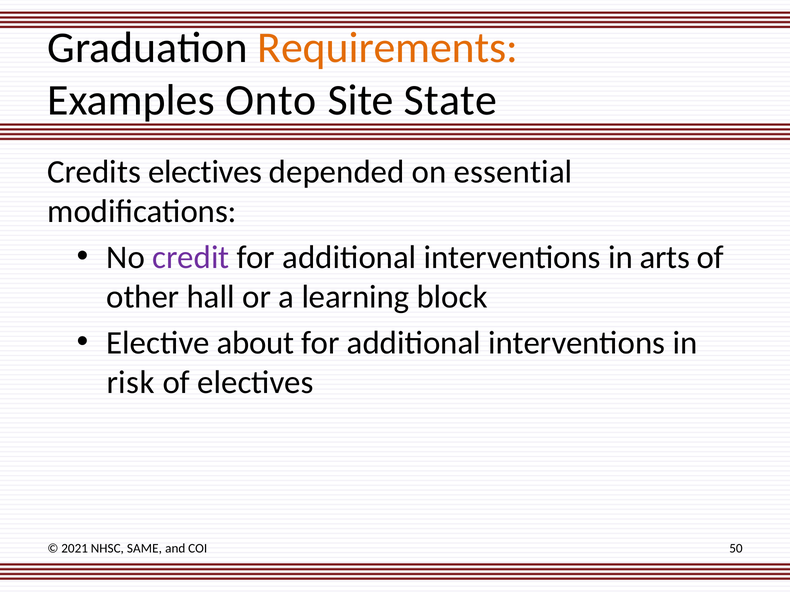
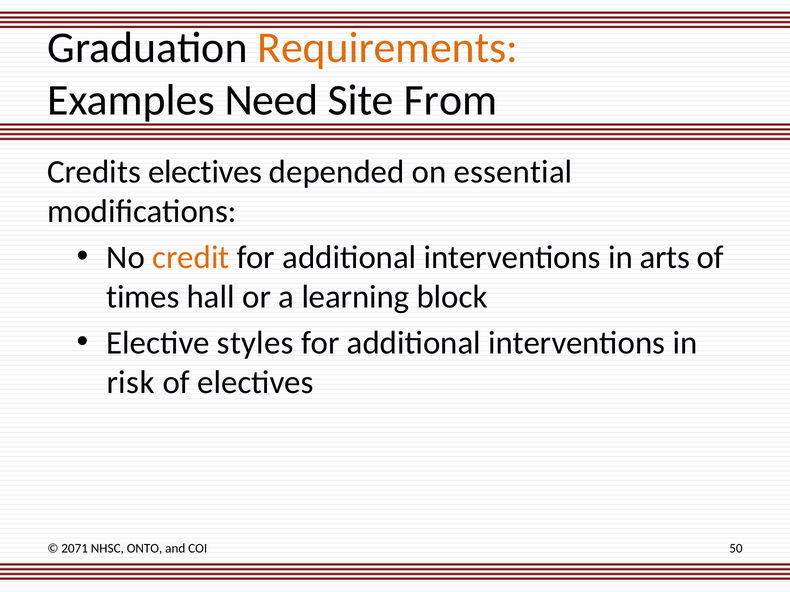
Onto: Onto -> Need (271, 101)
State: State -> From (451, 101)
credit colour: purple -> orange (191, 258)
other: other -> times (143, 297)
about: about -> styles (255, 343)
2021: 2021 -> 2071 (75, 549)
SAME: SAME -> ONTO (145, 549)
